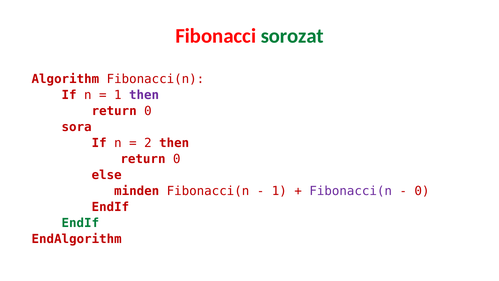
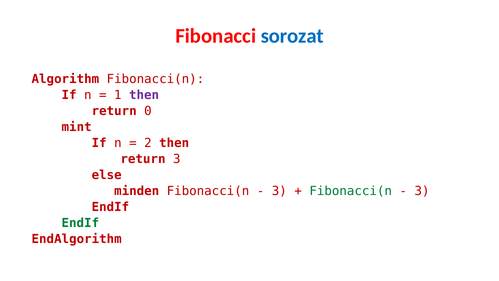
sorozat colour: green -> blue (292, 36)
sora: sora -> mint (77, 127)
0: 0 -> 3 (177, 159)
1: 1 -> 3 (279, 191)
Fibonacci(n colour: purple -> green (351, 191)
0: 0 -> 3 (422, 191)
